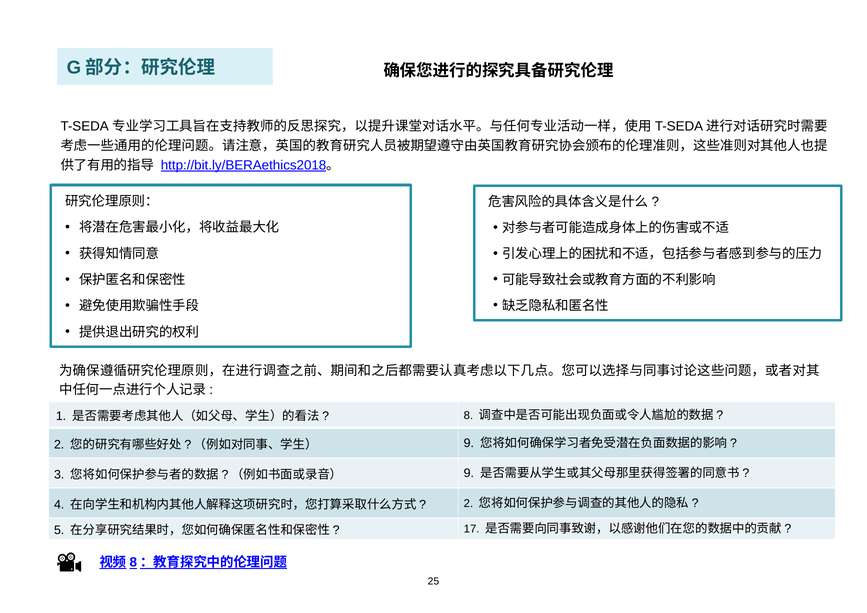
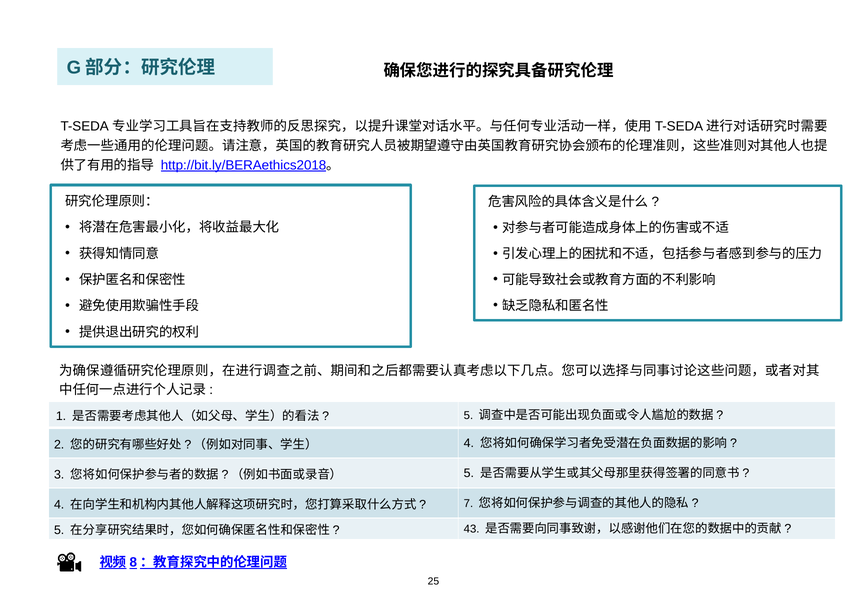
8: 8 -> 5 (468, 415)
9: 9 -> 4 (469, 443)
9: 9 -> 5 (469, 473)
2: 2 -> 7 (468, 504)
17: 17 -> 43 (472, 529)
